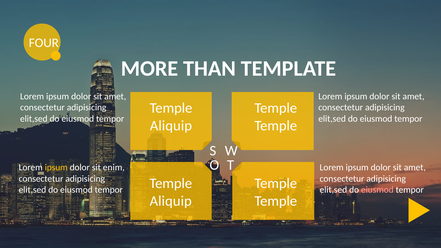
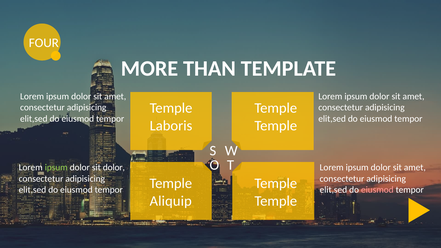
Aliquip: Aliquip -> Laboris (171, 126)
ipsum colour: yellow -> light green (56, 168)
sit enim: enim -> dolor (114, 168)
